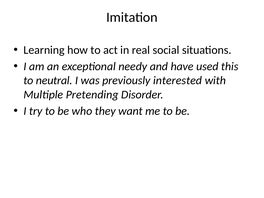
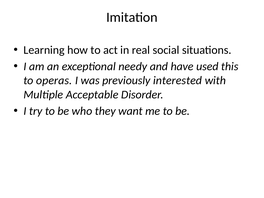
neutral: neutral -> operas (54, 81)
Pretending: Pretending -> Acceptable (92, 95)
